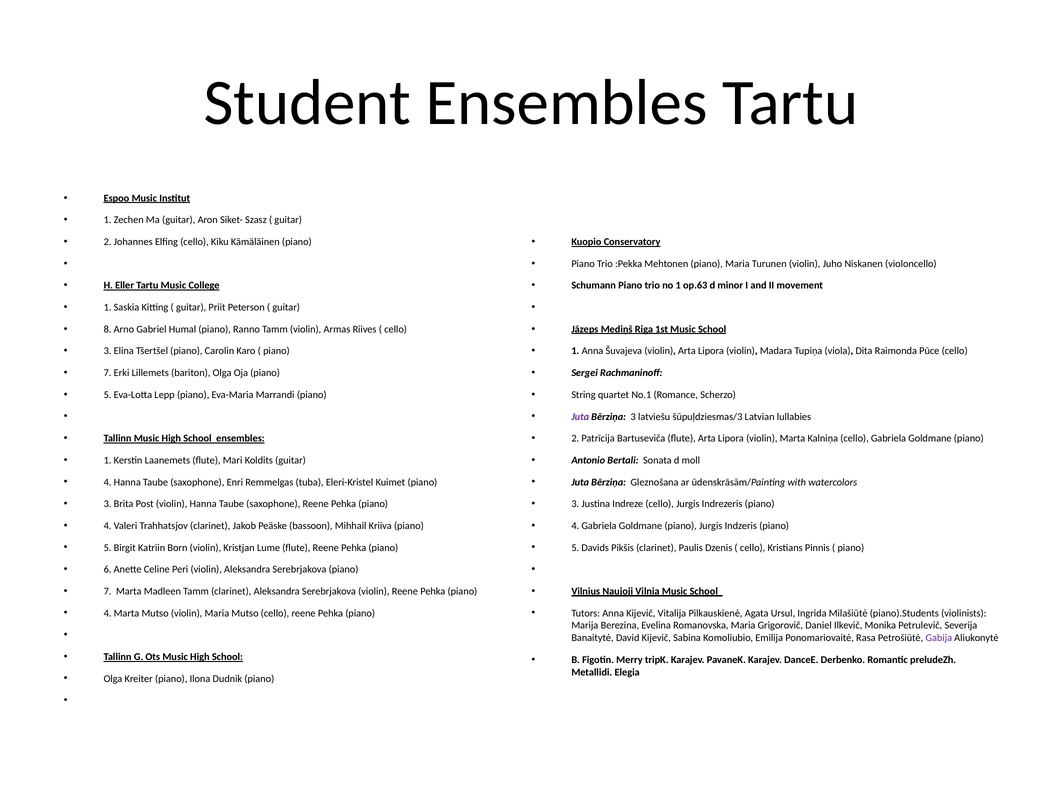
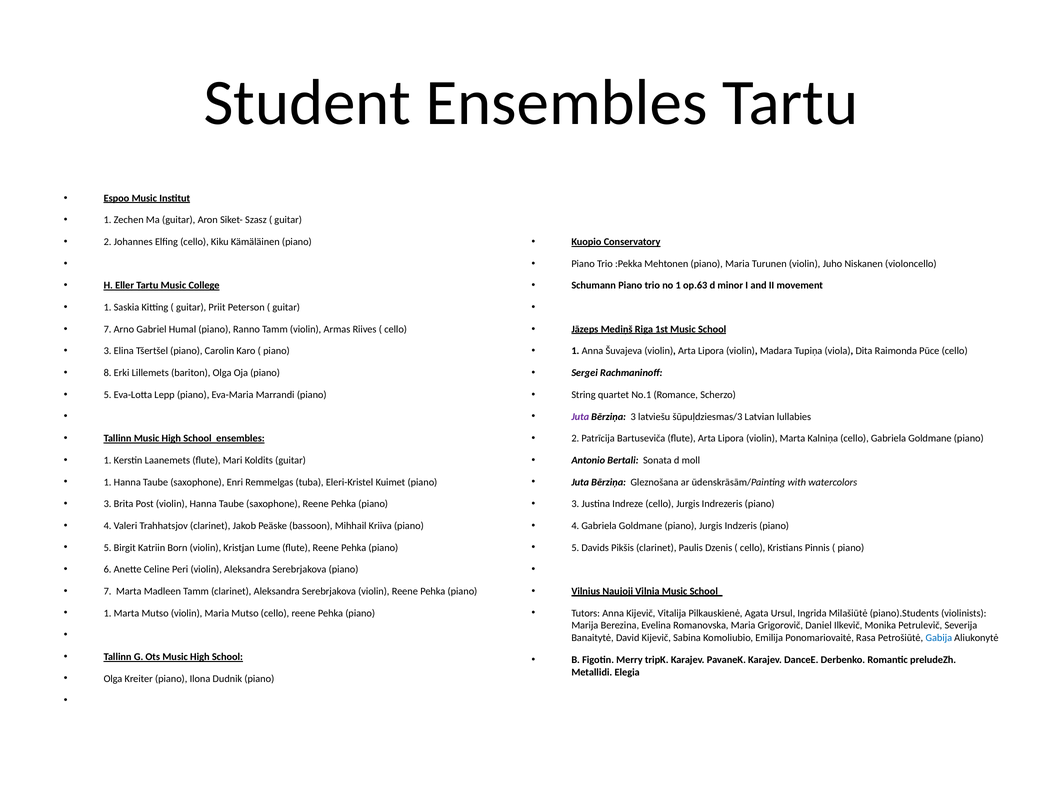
8: 8 -> 7 (108, 329)
7: 7 -> 8 (108, 373)
4: 4 -> 1 (108, 482)
4: 4 -> 1 (108, 613)
Gabija colour: purple -> blue (939, 638)
